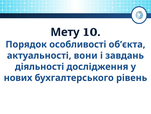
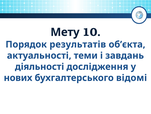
особливості: особливості -> результатів (78, 44)
вони: вони -> теми (86, 55)
рівень: рівень -> відомі (132, 77)
